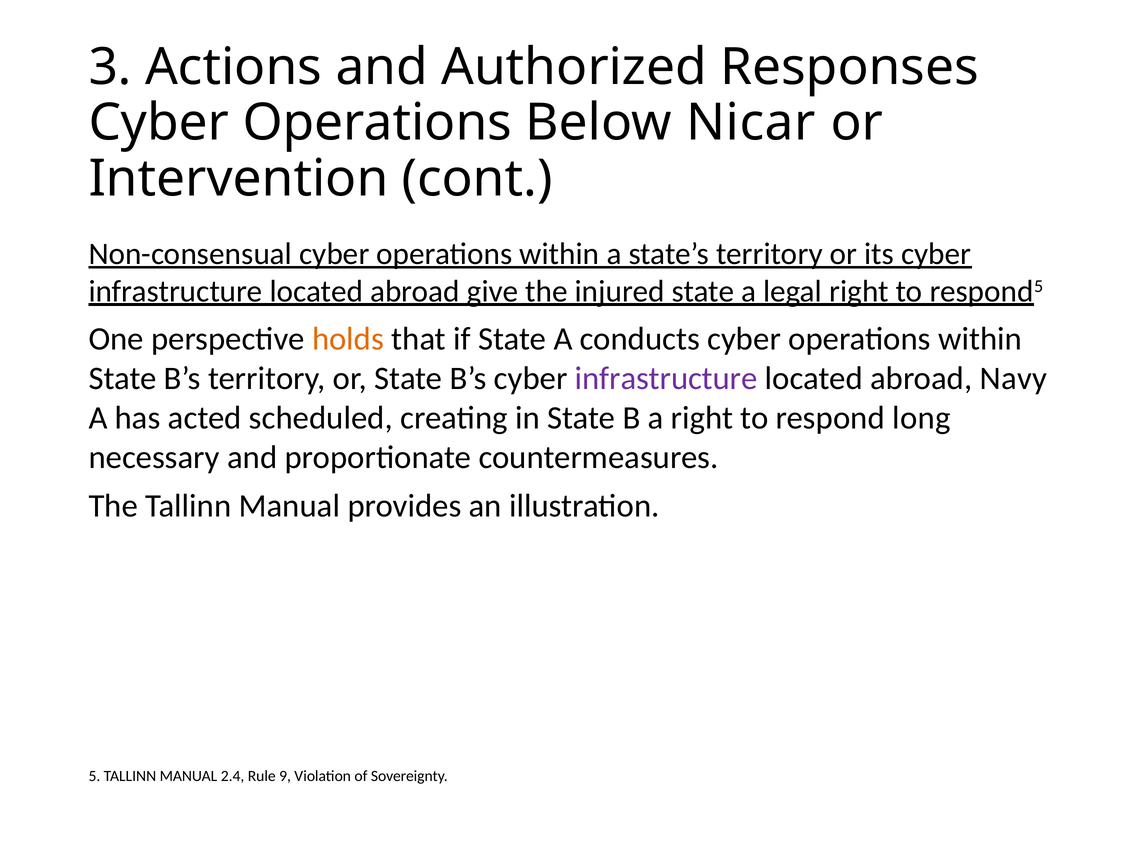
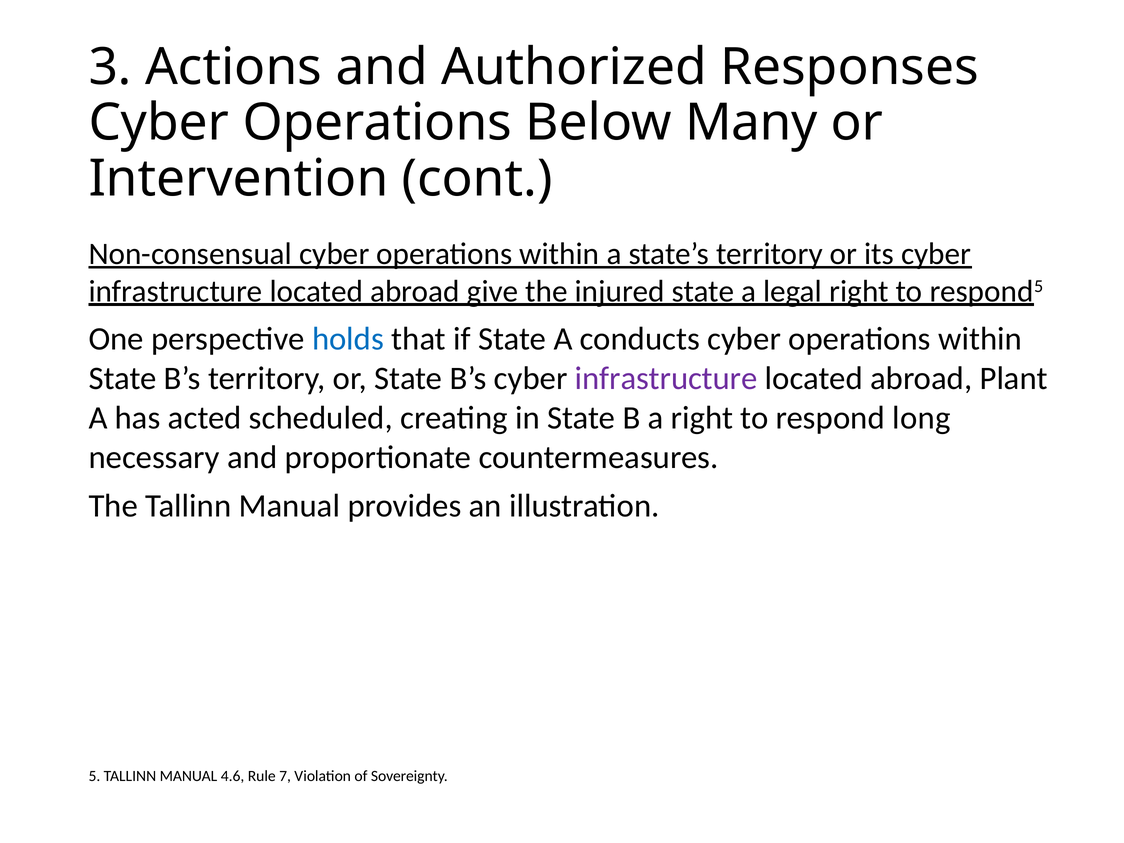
Nicar: Nicar -> Many (751, 123)
holds colour: orange -> blue (348, 339)
Navy: Navy -> Plant (1014, 379)
2.4: 2.4 -> 4.6 (233, 776)
9: 9 -> 7 (285, 776)
